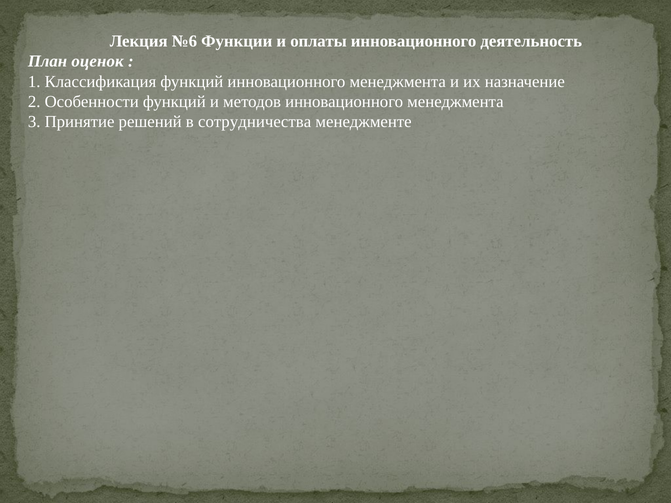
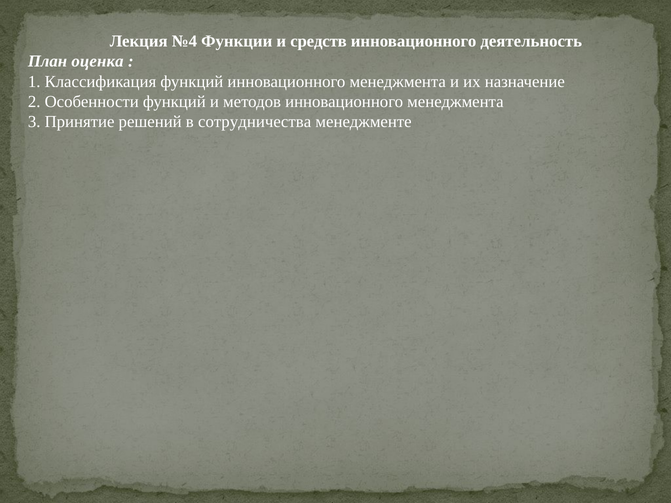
№6: №6 -> №4 (184, 41)
оплаты: оплаты -> средств (319, 41)
оценок: оценок -> оценка (98, 61)
